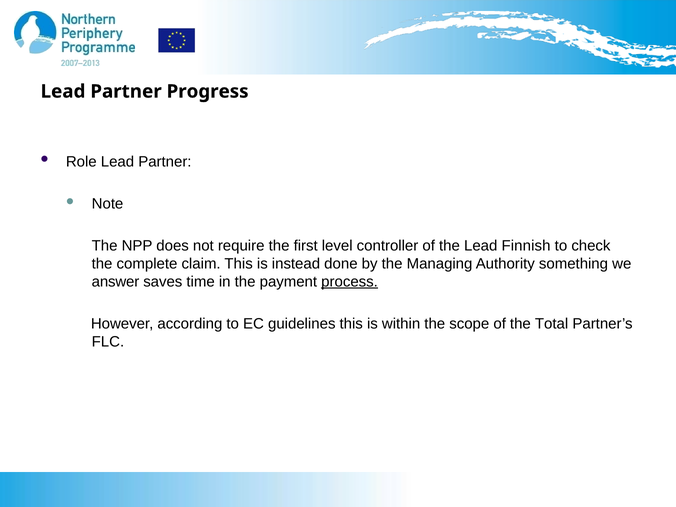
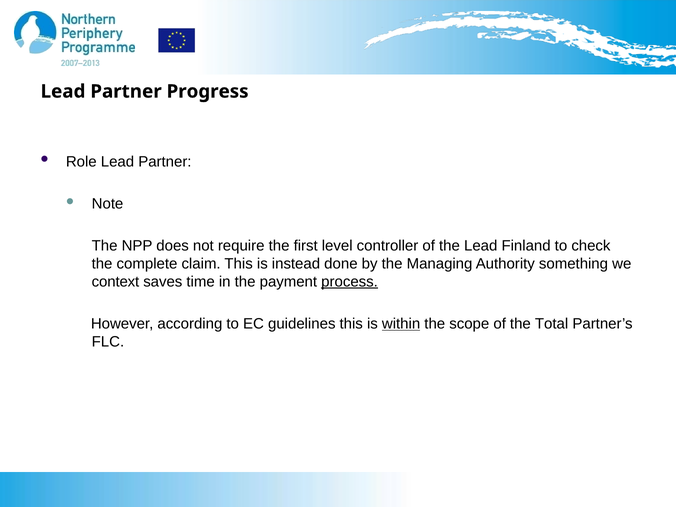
Finnish: Finnish -> Finland (526, 246)
answer: answer -> context (115, 282)
within underline: none -> present (401, 324)
